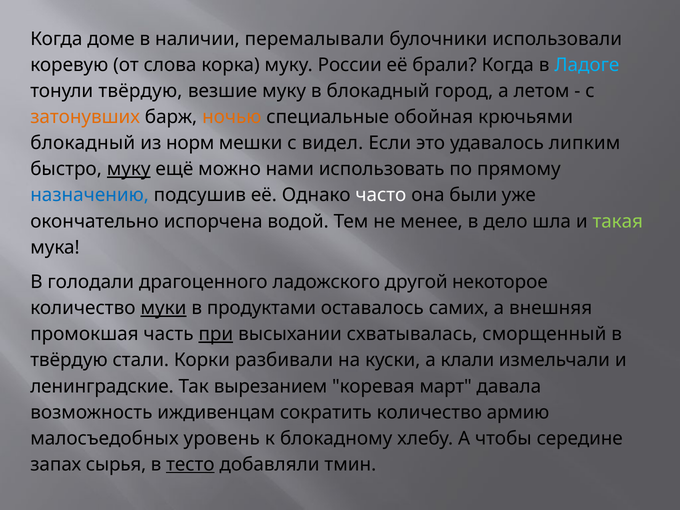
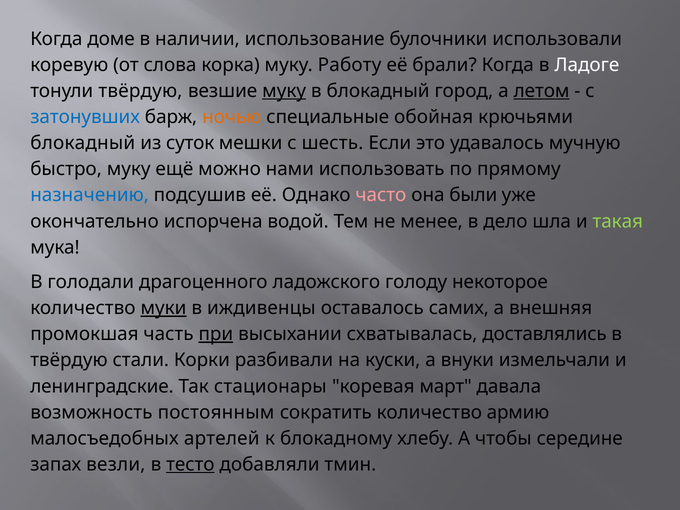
перемалывали: перемалывали -> использование (315, 39)
России: России -> Работу (350, 65)
Ладоге colour: light blue -> white (587, 65)
муку underline: none -> present (284, 91)
летом underline: none -> present (542, 91)
затонувших colour: orange -> blue (85, 117)
норм: норм -> суток (190, 143)
видел: видел -> шесть (333, 143)
липким: липким -> мучную (585, 143)
муку underline: present -> none (129, 169)
часто colour: white -> pink (381, 195)
другой: другой -> голоду (416, 282)
продуктами: продуктами -> иждивенцы (261, 308)
сморщенный: сморщенный -> доставлялись (545, 334)
клали: клали -> внуки (467, 360)
вырезанием: вырезанием -> стационары (270, 386)
иждивенцам: иждивенцам -> постоянным (216, 412)
уровень: уровень -> артелей (222, 438)
сырья: сырья -> везли (116, 465)
